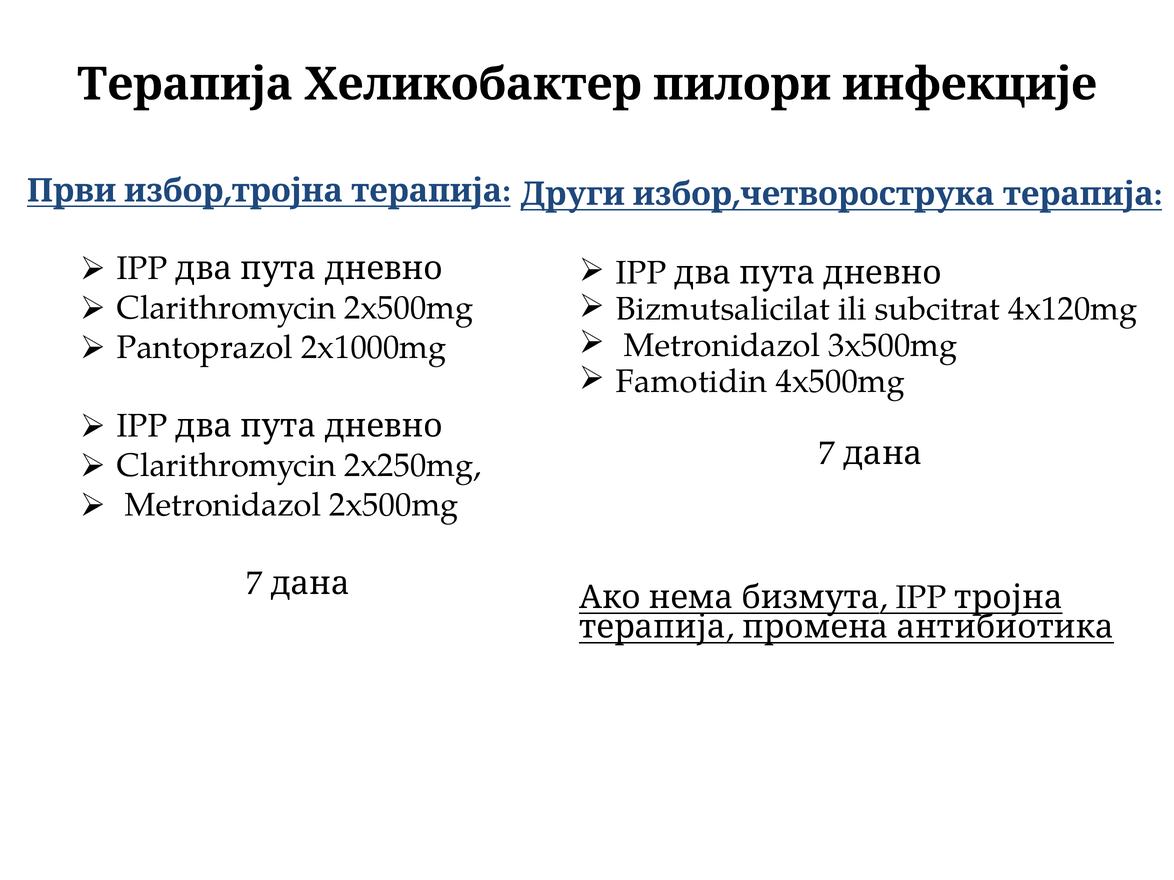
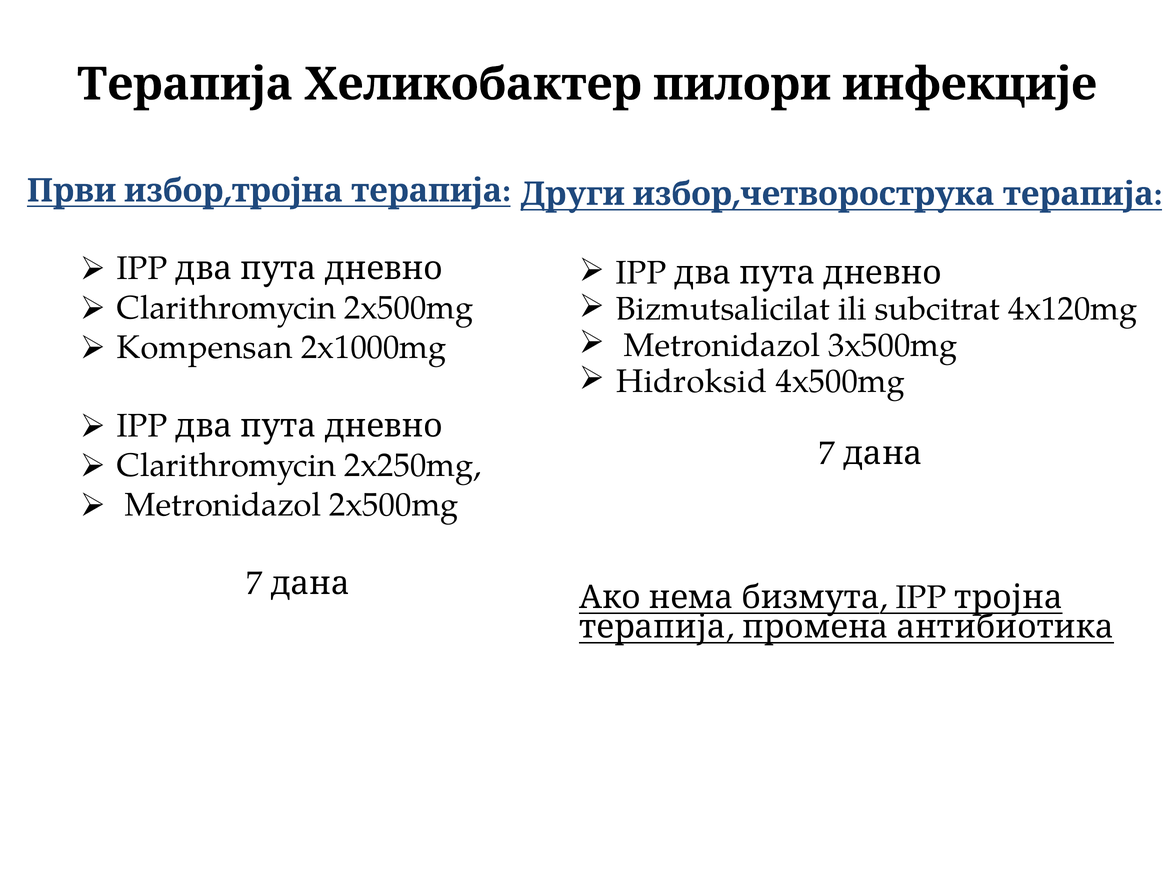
Pantoprazol: Pantoprazol -> Kompensan (205, 348)
Famotidin: Famotidin -> Hidroksid (692, 382)
